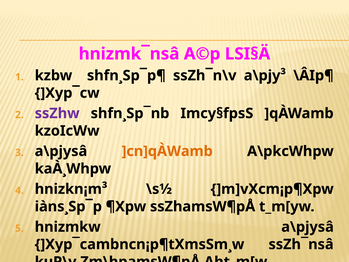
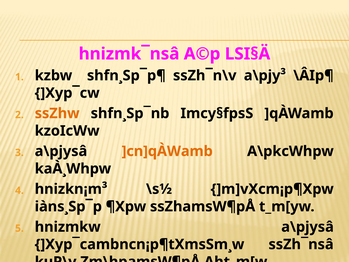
ssZhw colour: purple -> orange (57, 113)
